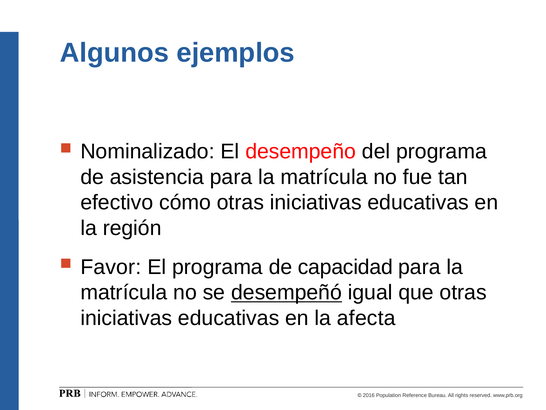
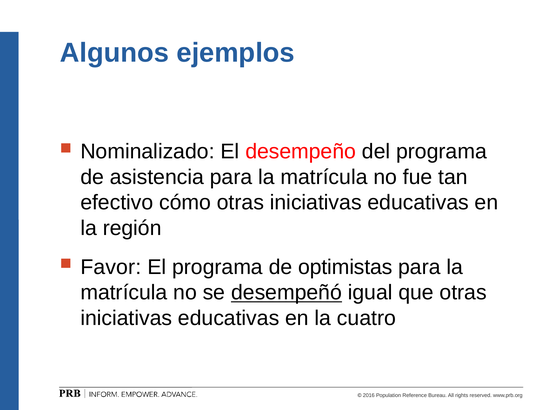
capacidad: capacidad -> optimistas (345, 267)
afecta: afecta -> cuatro (366, 318)
